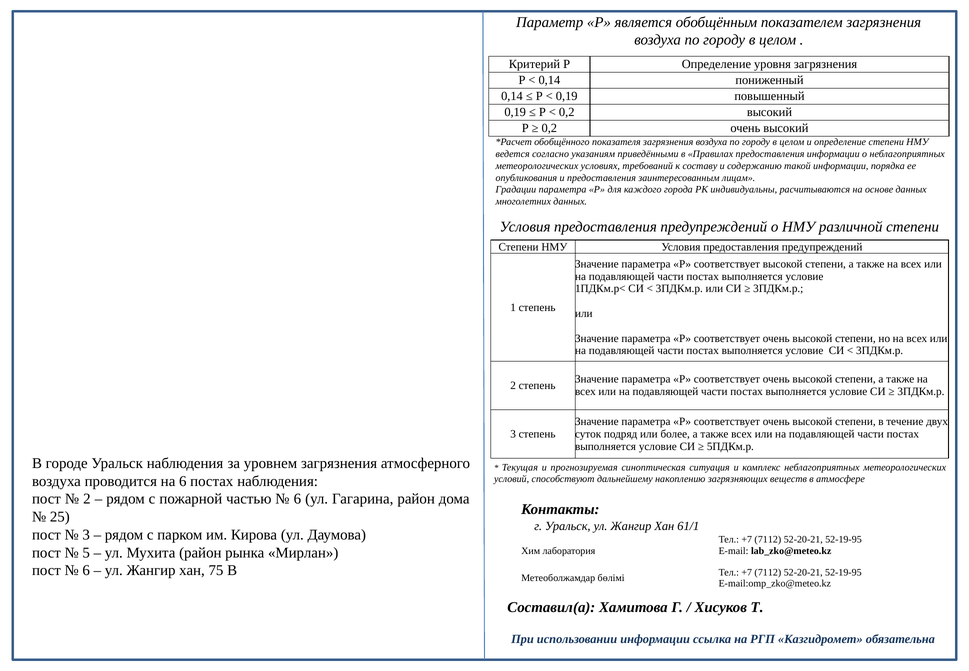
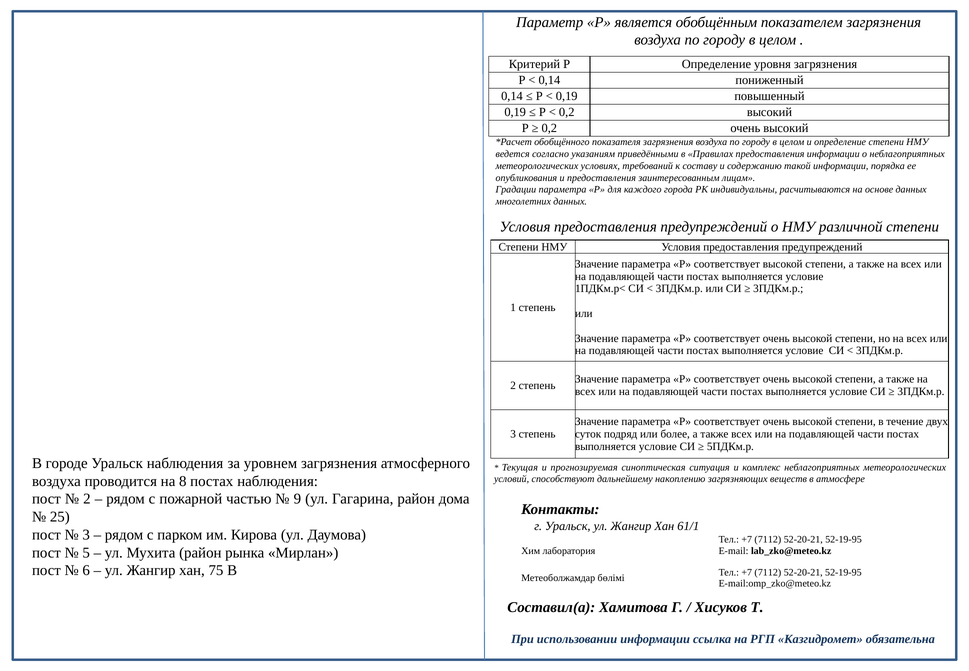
на 6: 6 -> 8 (183, 481)
6: 6 -> 9 (297, 499)
